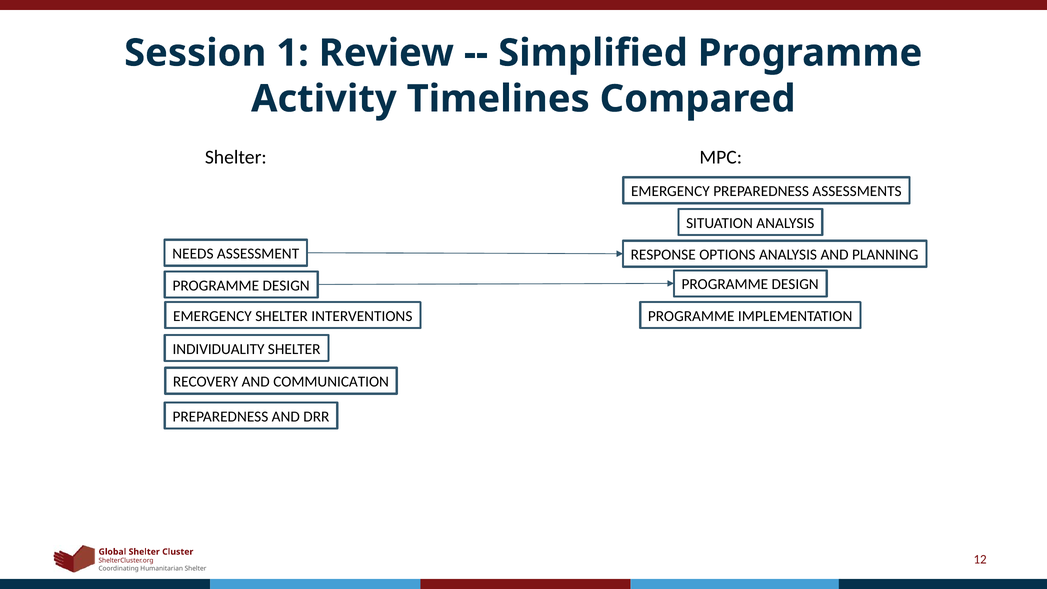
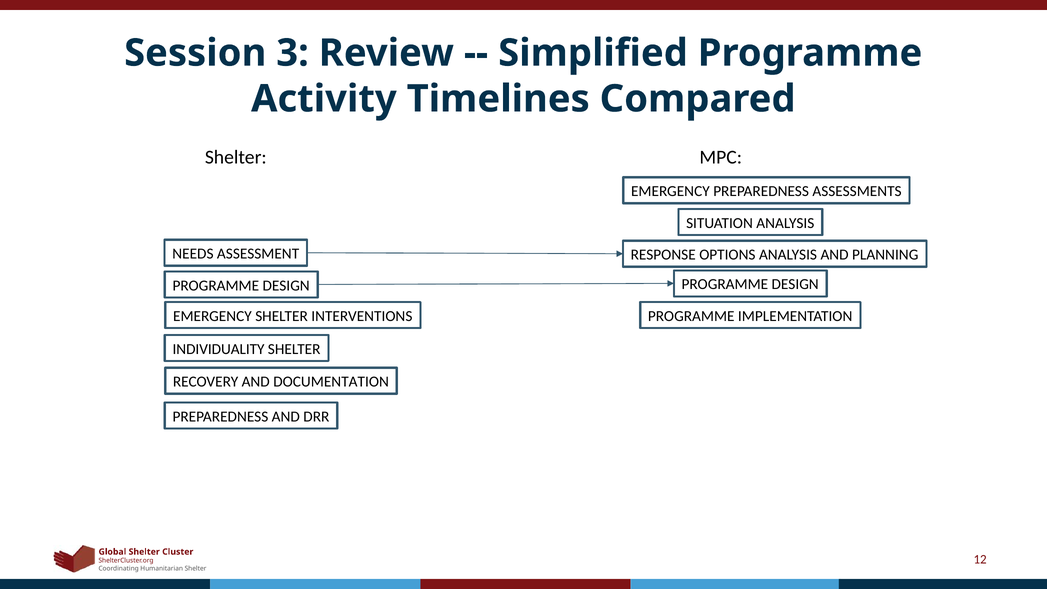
1: 1 -> 3 (293, 53)
COMMUNICATION: COMMUNICATION -> DOCUMENTATION (331, 382)
